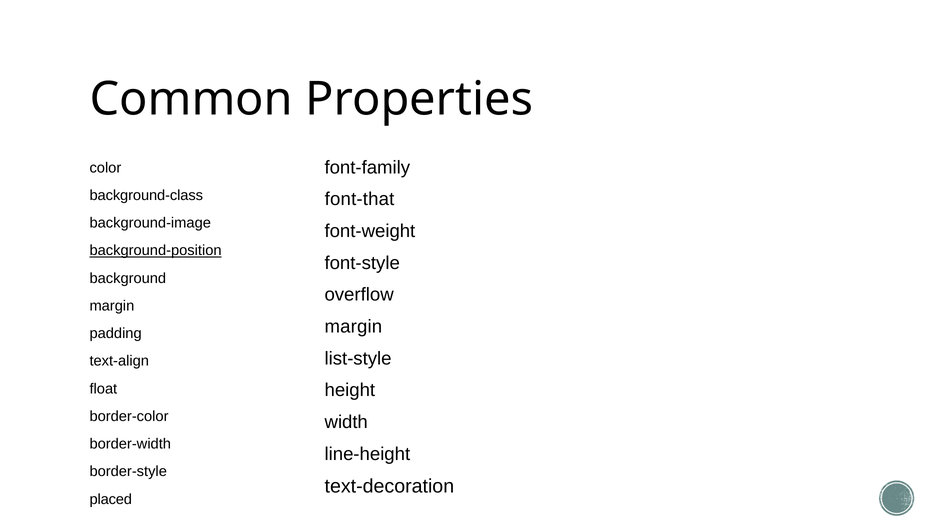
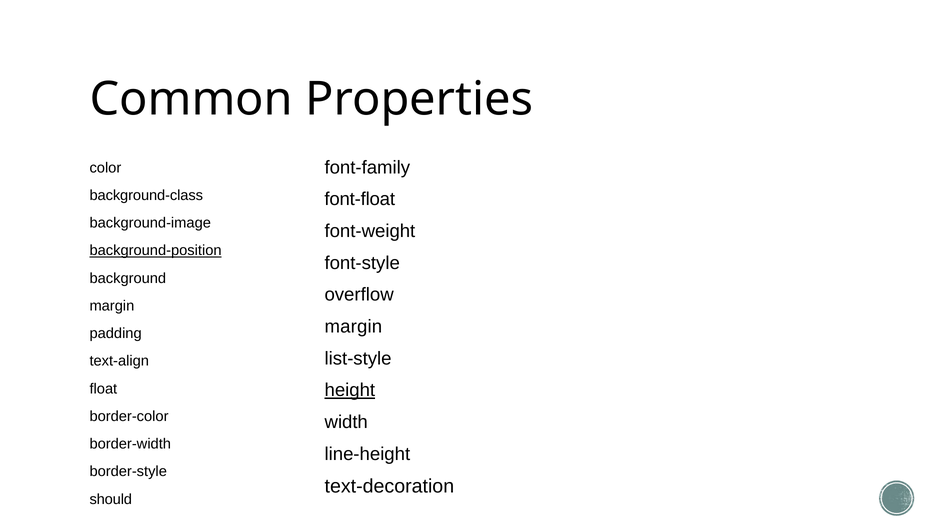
font-that: font-that -> font-float (360, 199)
height underline: none -> present (350, 390)
placed: placed -> should (111, 499)
